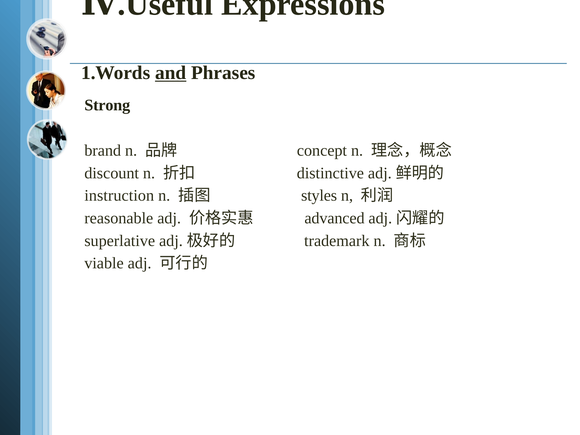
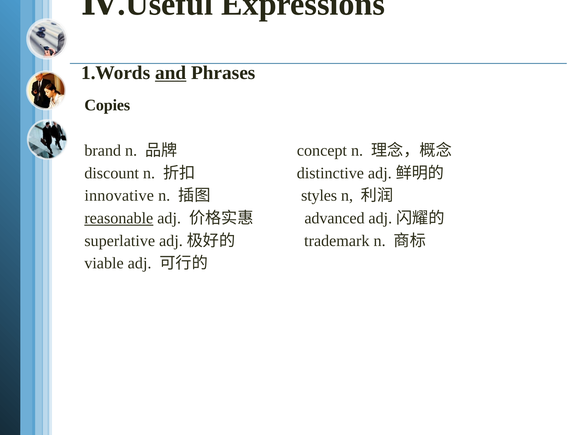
Strong: Strong -> Copies (107, 105)
instruction: instruction -> innovative (119, 196)
reasonable underline: none -> present (119, 218)
